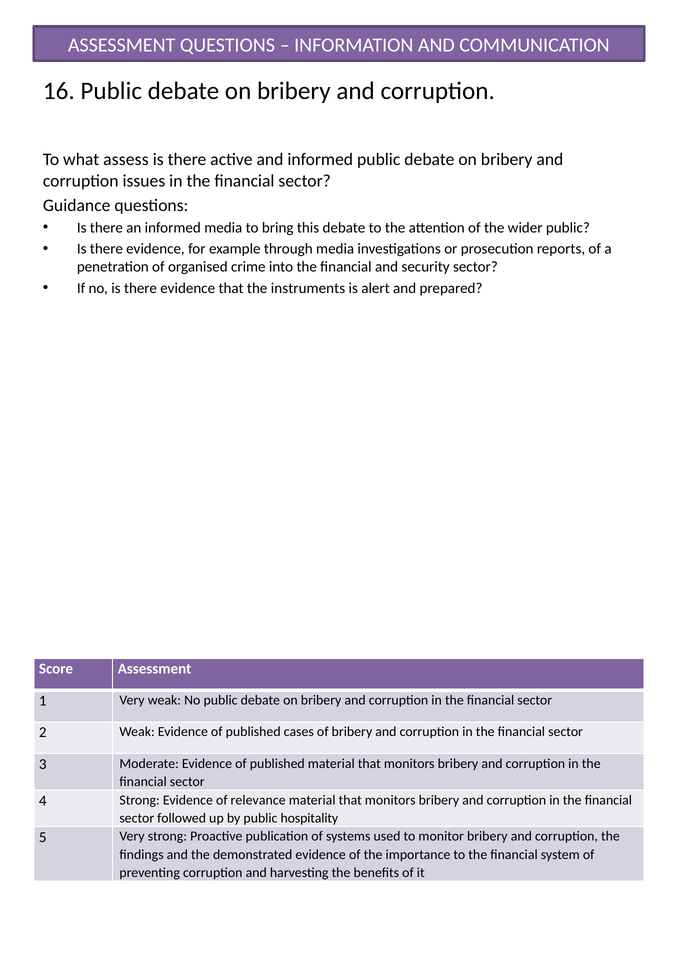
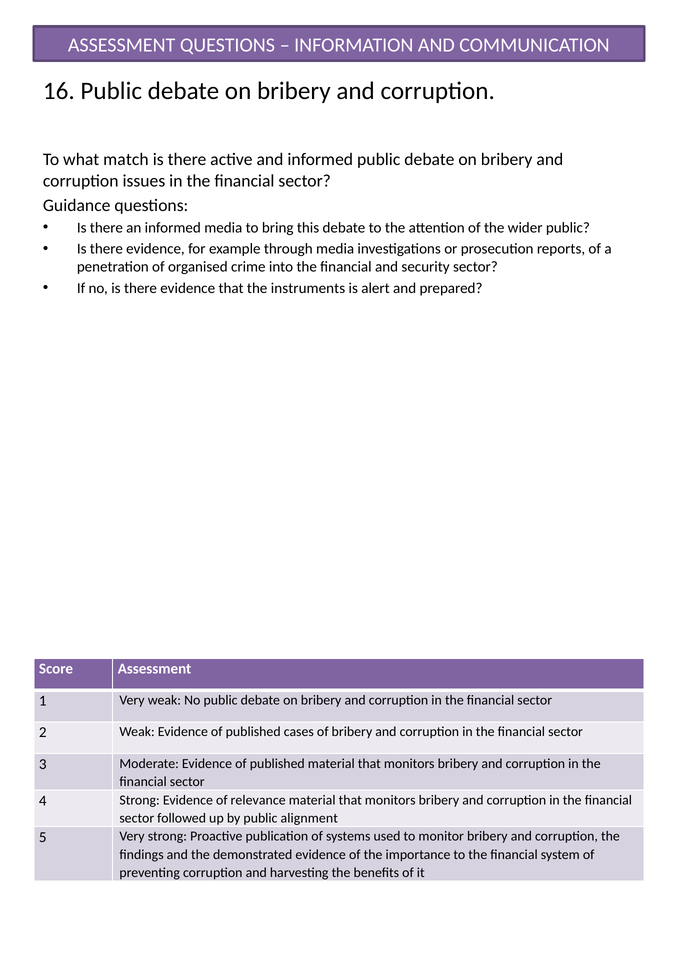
assess: assess -> match (126, 160)
hospitality: hospitality -> alignment (309, 818)
